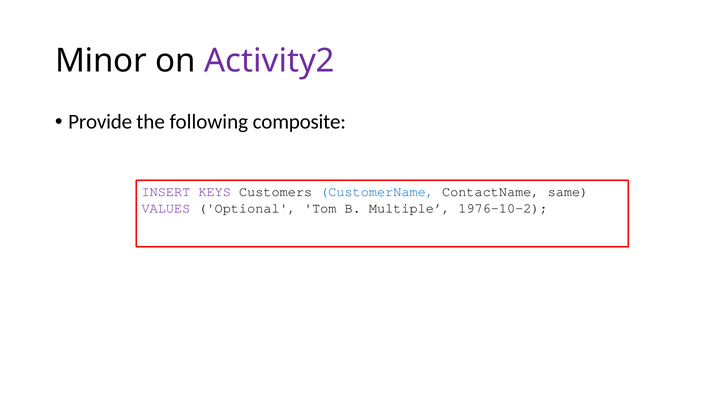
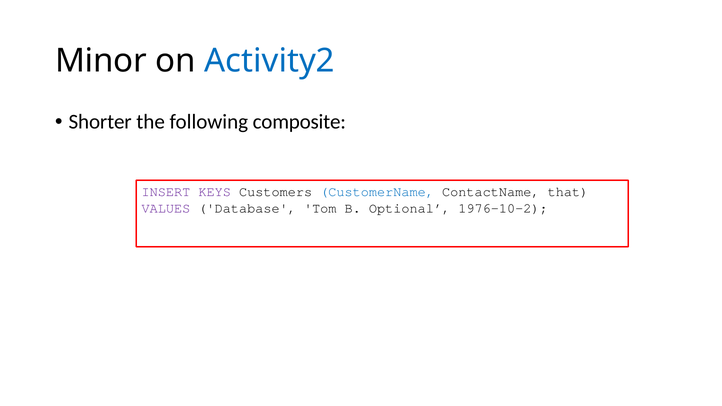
Activity2 colour: purple -> blue (270, 61)
Provide: Provide -> Shorter (100, 122)
same: same -> that (568, 192)
Optional: Optional -> Database (247, 208)
Multiple: Multiple -> Optional (410, 208)
